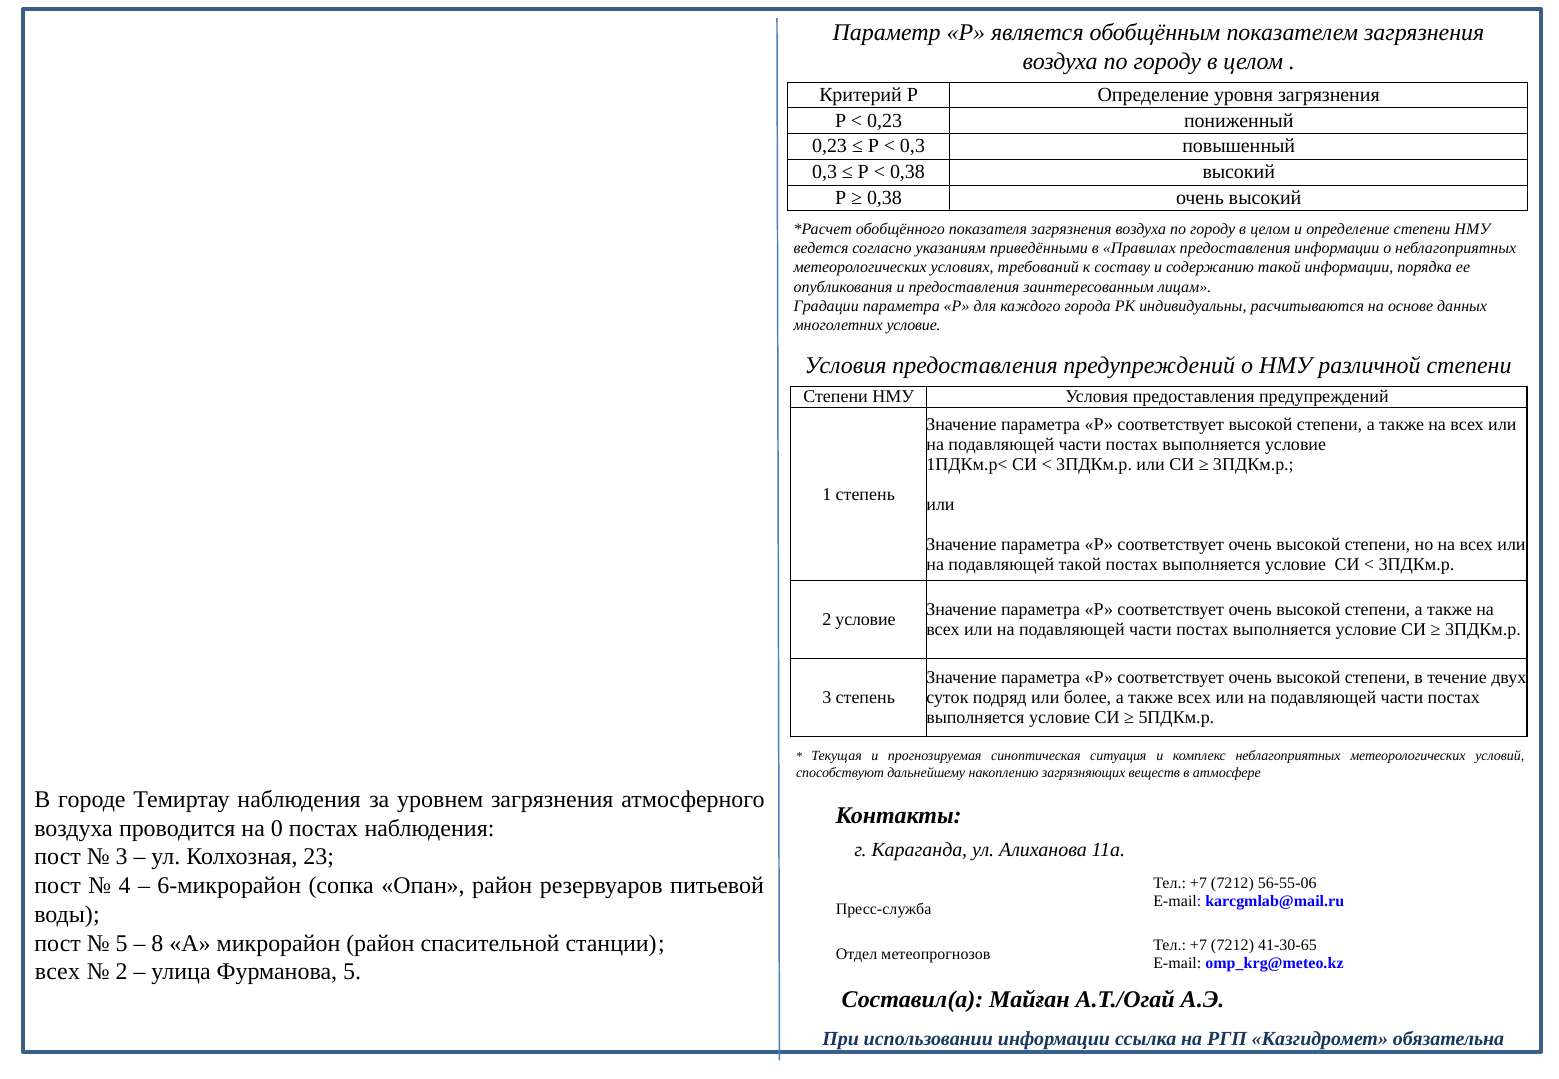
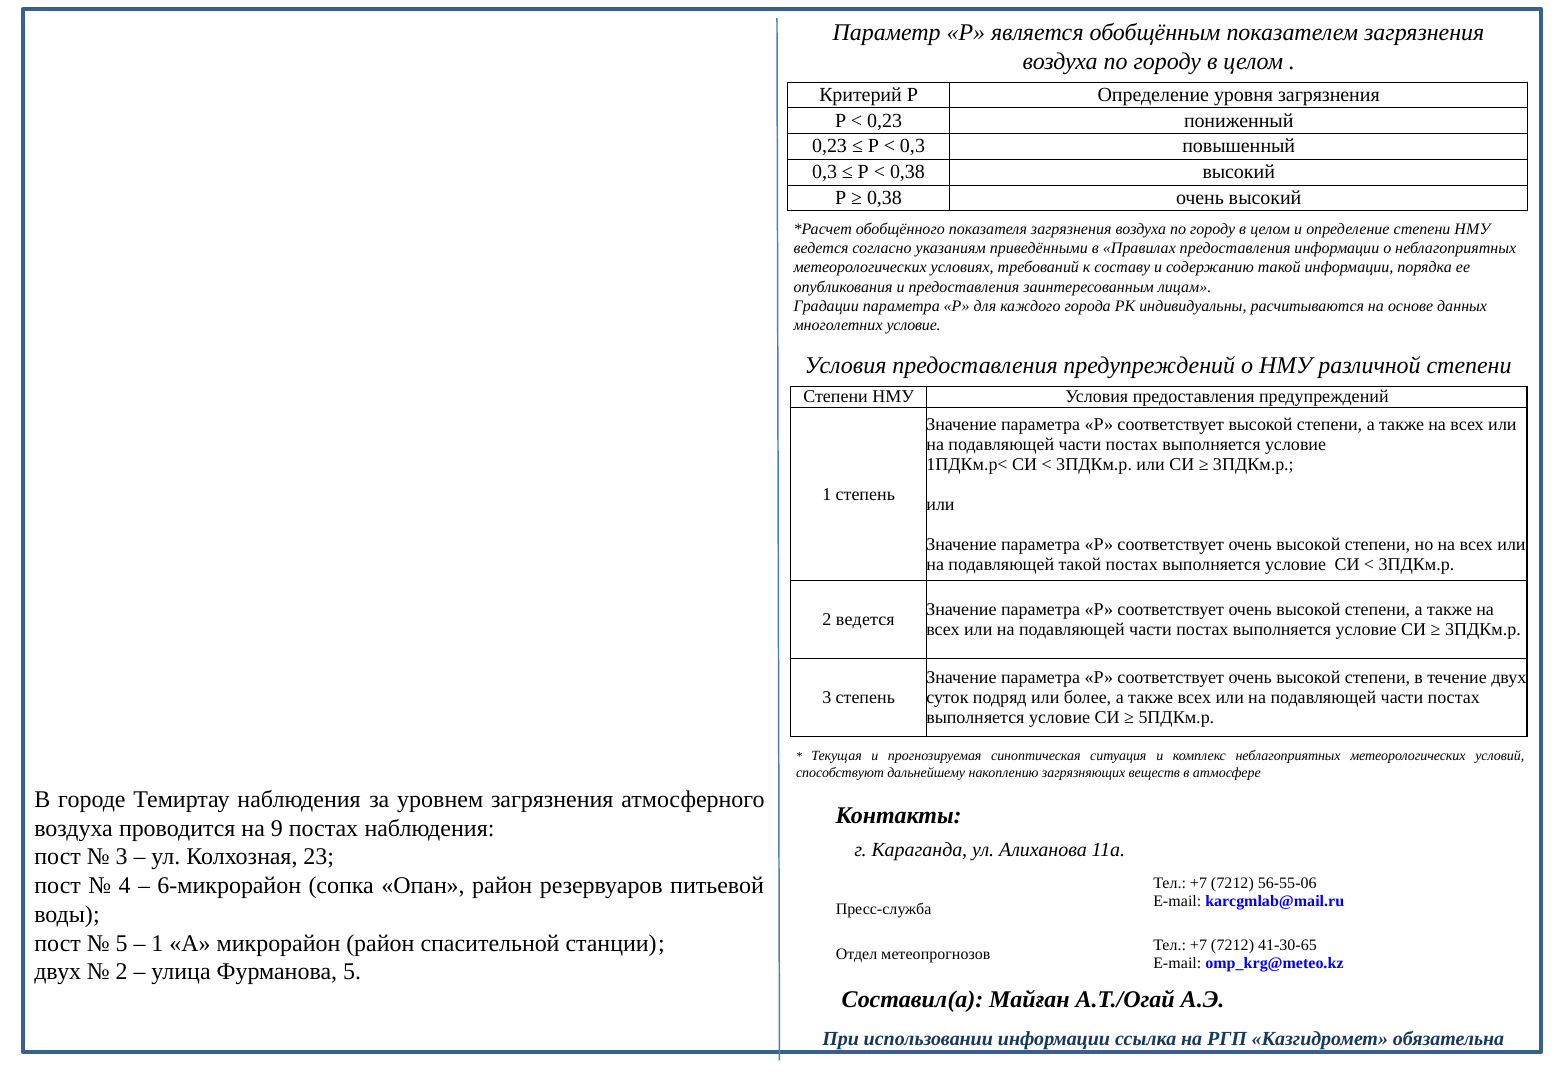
2 условие: условие -> ведется (865, 620)
0: 0 -> 9 (277, 828)
8: 8 -> 1 (157, 943)
всех: всех -> двух (58, 972)
